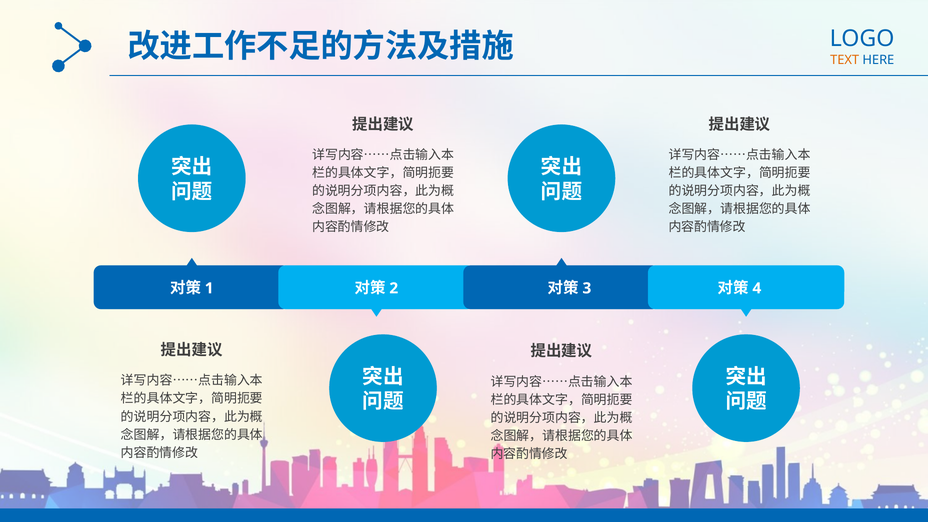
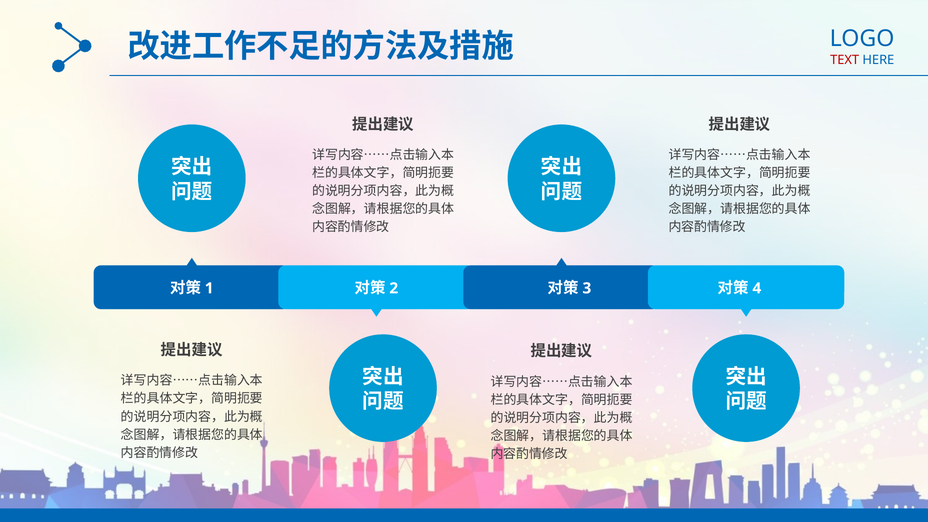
TEXT colour: orange -> red (845, 60)
